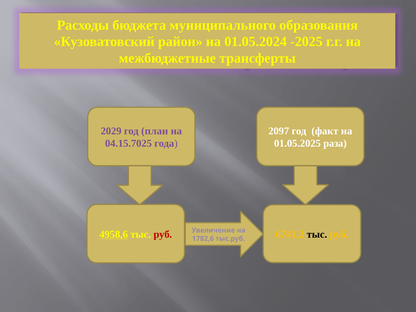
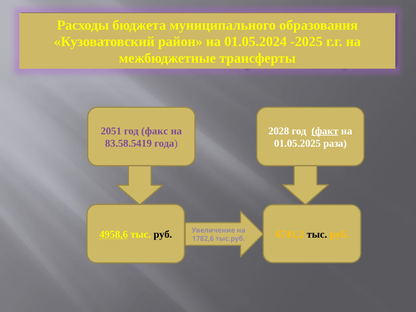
2029: 2029 -> 2051 (111, 131)
план: план -> факс (155, 131)
2097: 2097 -> 2028 (279, 131)
факт underline: none -> present (325, 131)
04.15.7025: 04.15.7025 -> 83.58.5419 (128, 143)
руб colour: red -> black (163, 234)
